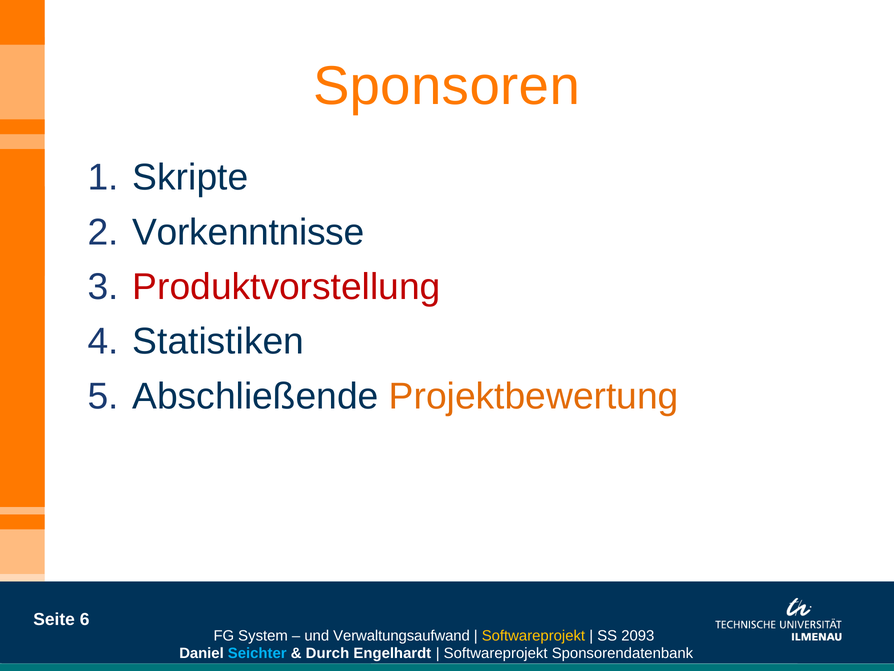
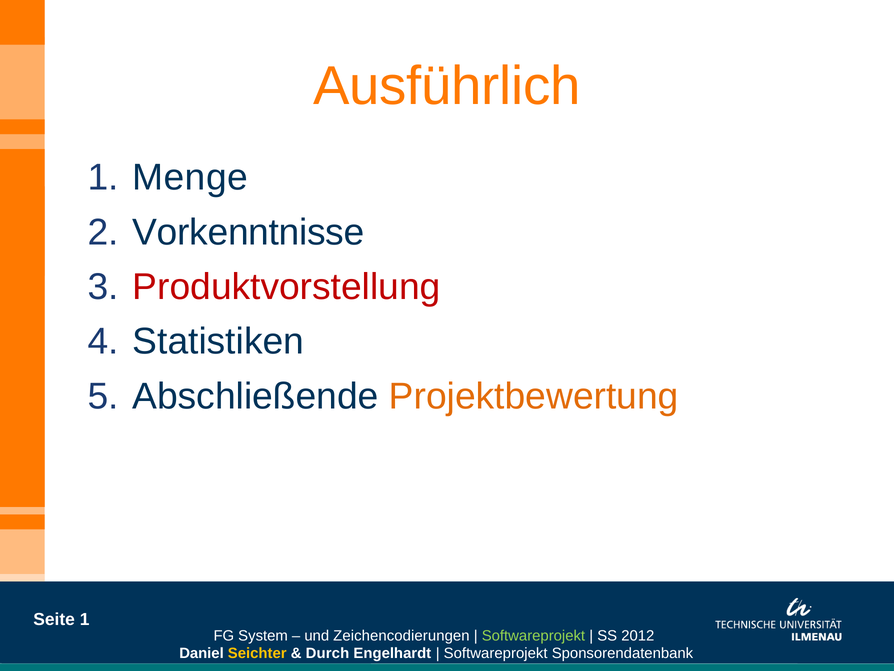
Sponsoren: Sponsoren -> Ausführlich (447, 86)
Skripte: Skripte -> Menge (190, 178)
Seite 6: 6 -> 1 (85, 619)
Verwaltungsaufwand: Verwaltungsaufwand -> Zeichencodierungen (401, 635)
Softwareprojekt colour: yellow -> light green (533, 635)
2093: 2093 -> 2012 (638, 635)
Seichter colour: light blue -> yellow (257, 653)
